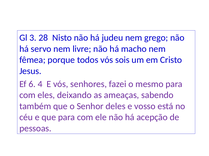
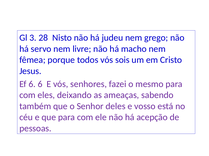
6 4: 4 -> 6 (40, 84)
